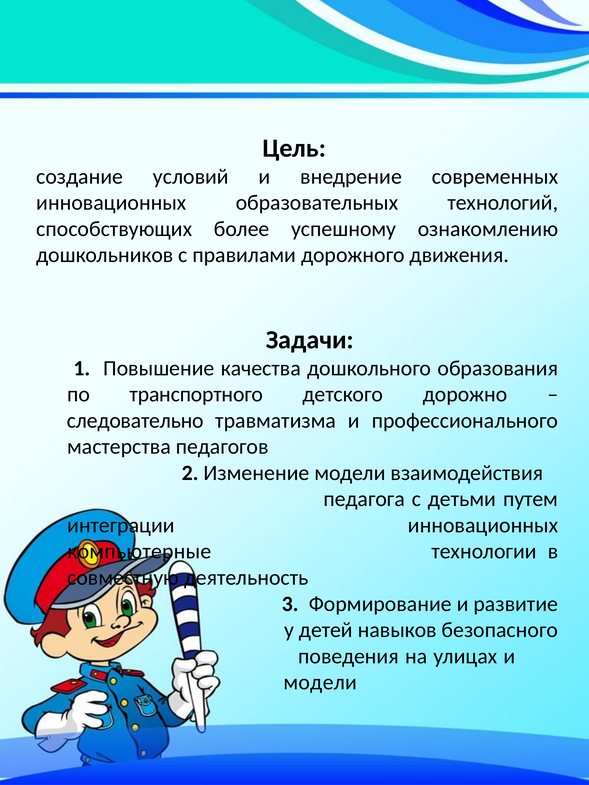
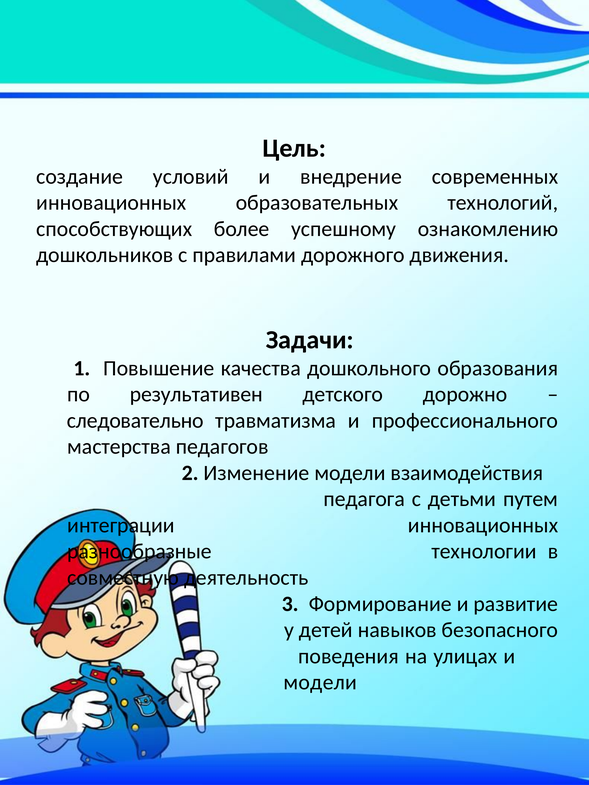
транспортного: транспортного -> результативен (196, 395)
компьютерные: компьютерные -> разнообразные (140, 552)
